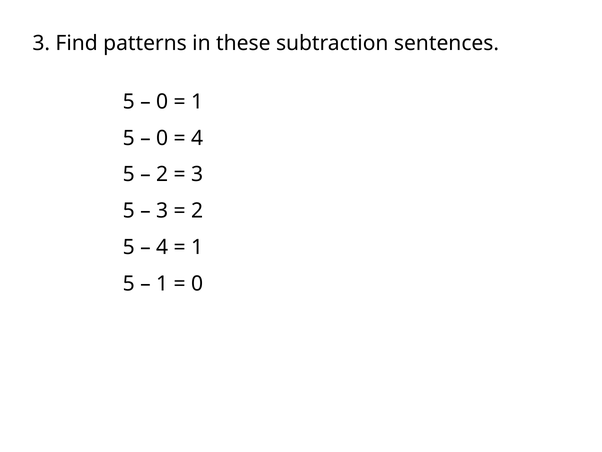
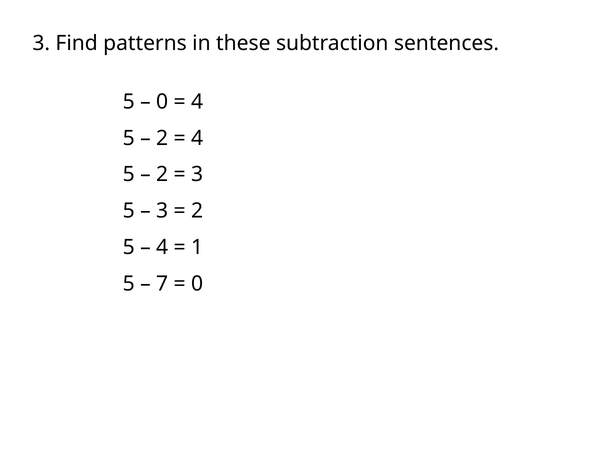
1: 1 -> 4 (197, 102)
0: 0 -> 2 (162, 138)
1: 1 -> 7 (162, 283)
